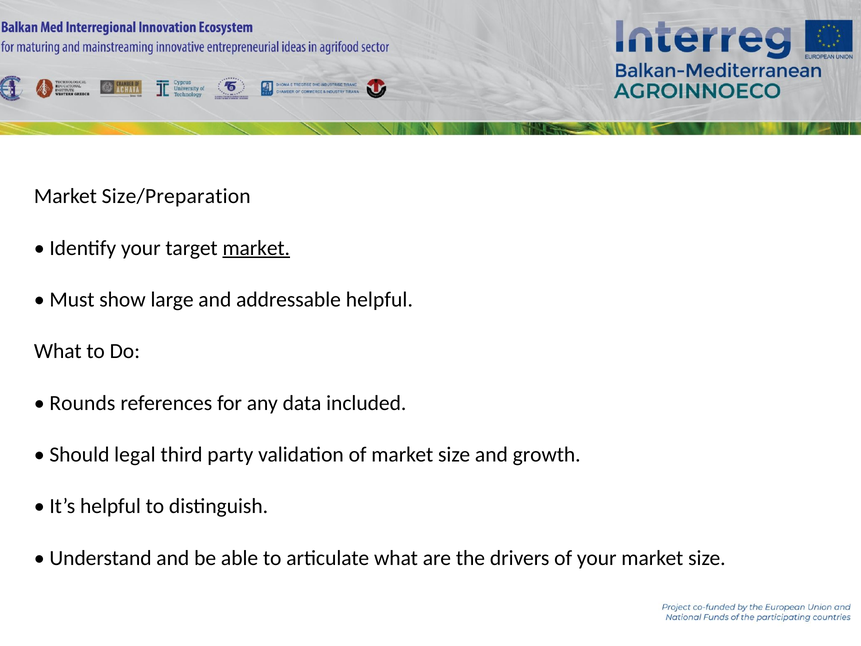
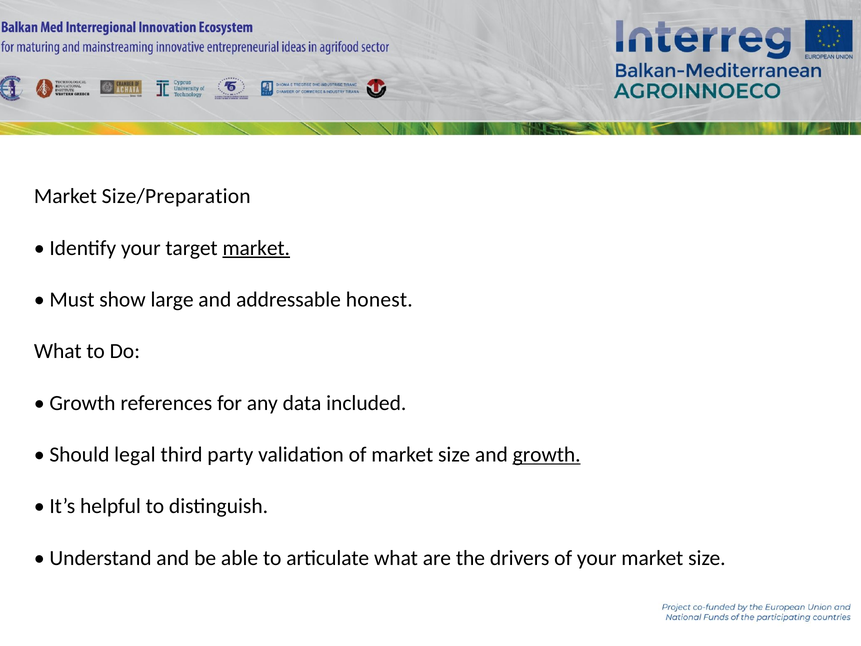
addressable helpful: helpful -> honest (379, 300)
Rounds: Rounds -> Growth (82, 403)
growth underline: none -> present (547, 455)
